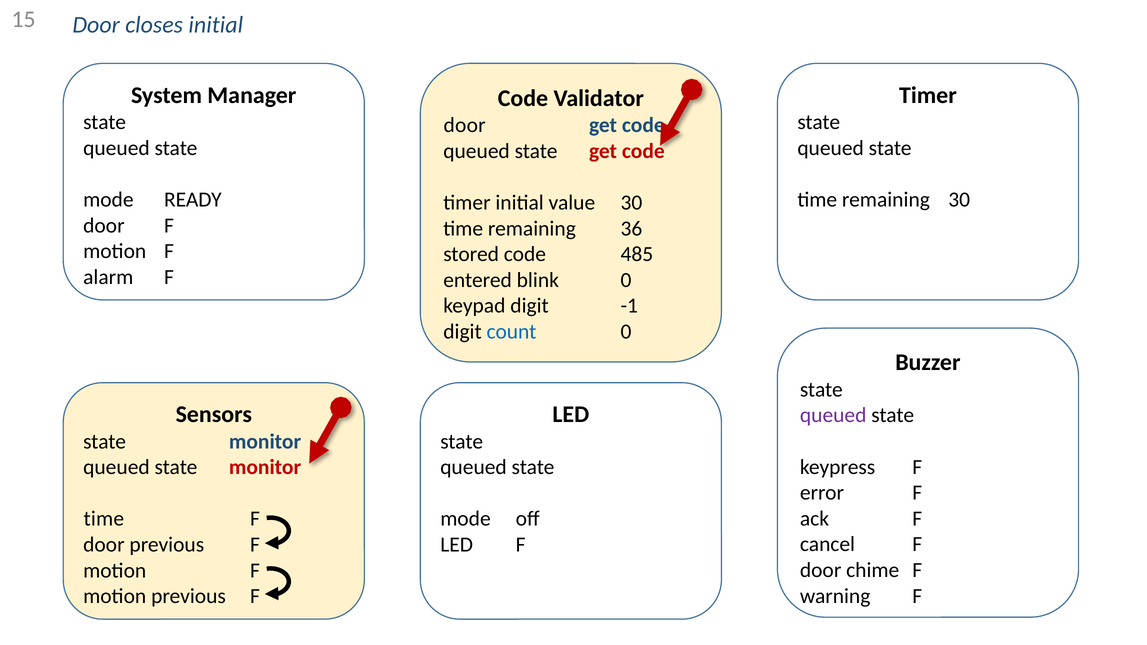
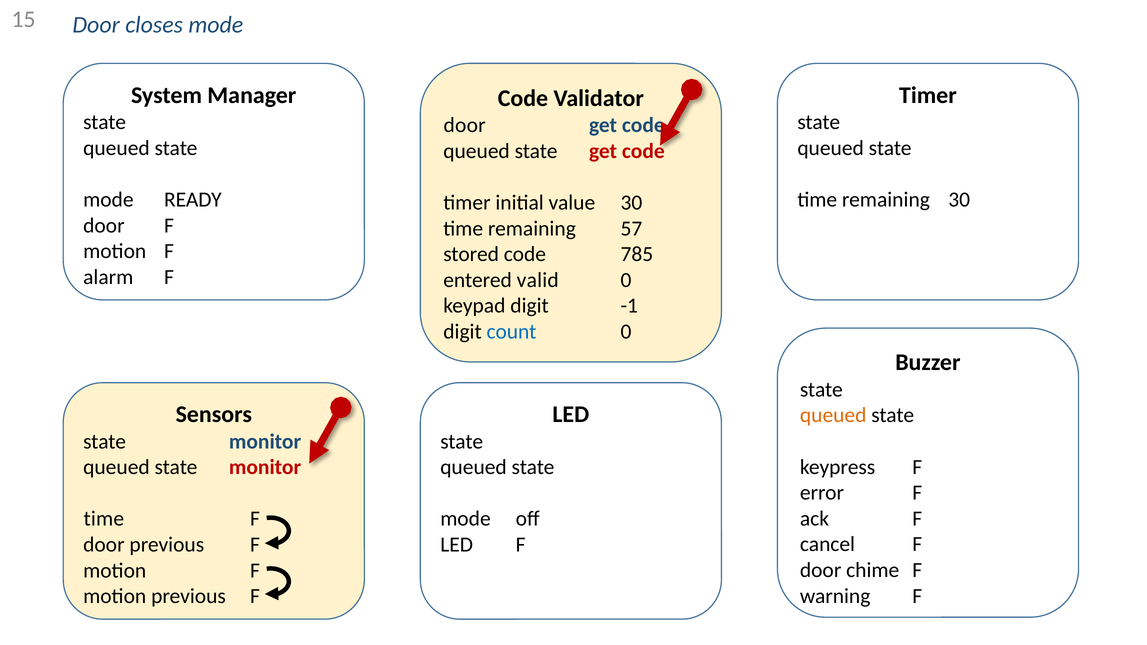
closes initial: initial -> mode (216, 25)
36: 36 -> 57 (631, 228)
485: 485 -> 785 (637, 254)
blink: blink -> valid (538, 280)
queued colour: purple -> orange (833, 415)
